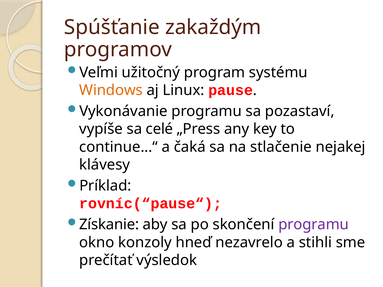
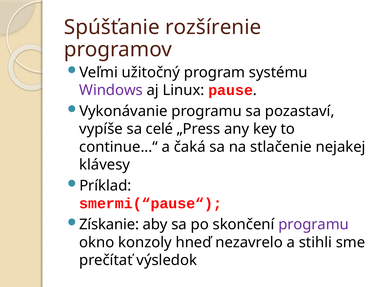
zakaždým: zakaždým -> rozšírenie (213, 27)
Windows colour: orange -> purple (111, 90)
rovníc(“pause“: rovníc(“pause“ -> smermi(“pause“ (151, 204)
